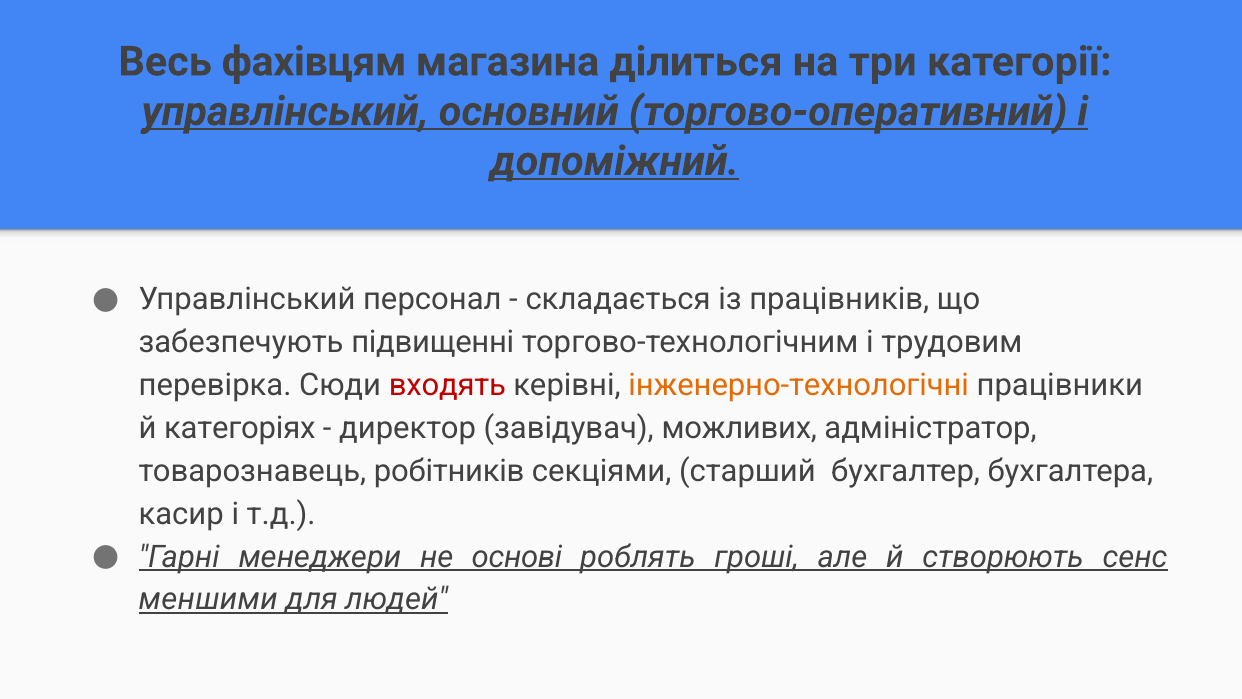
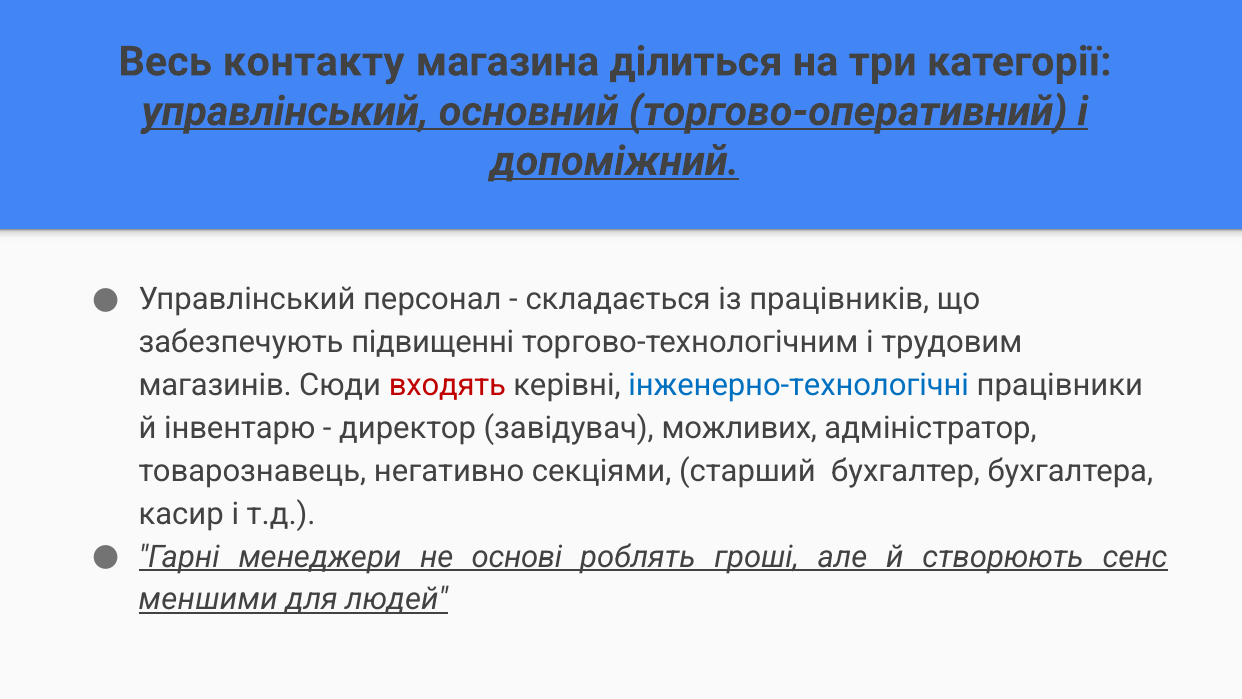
фахівцям: фахівцям -> контакту (314, 62)
перевірка: перевірка -> магазинів (215, 385)
інженерно-технологічні colour: orange -> blue (799, 385)
категоріях: категоріях -> інвентарю (240, 428)
робітників: робітників -> негативно (449, 471)
